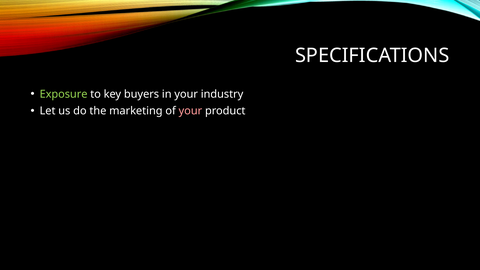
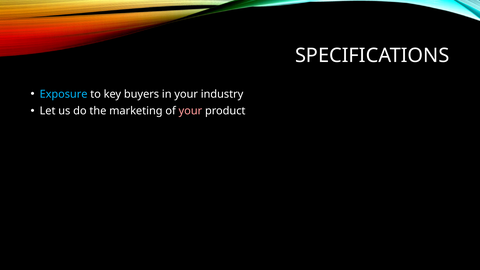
Exposure colour: light green -> light blue (64, 94)
